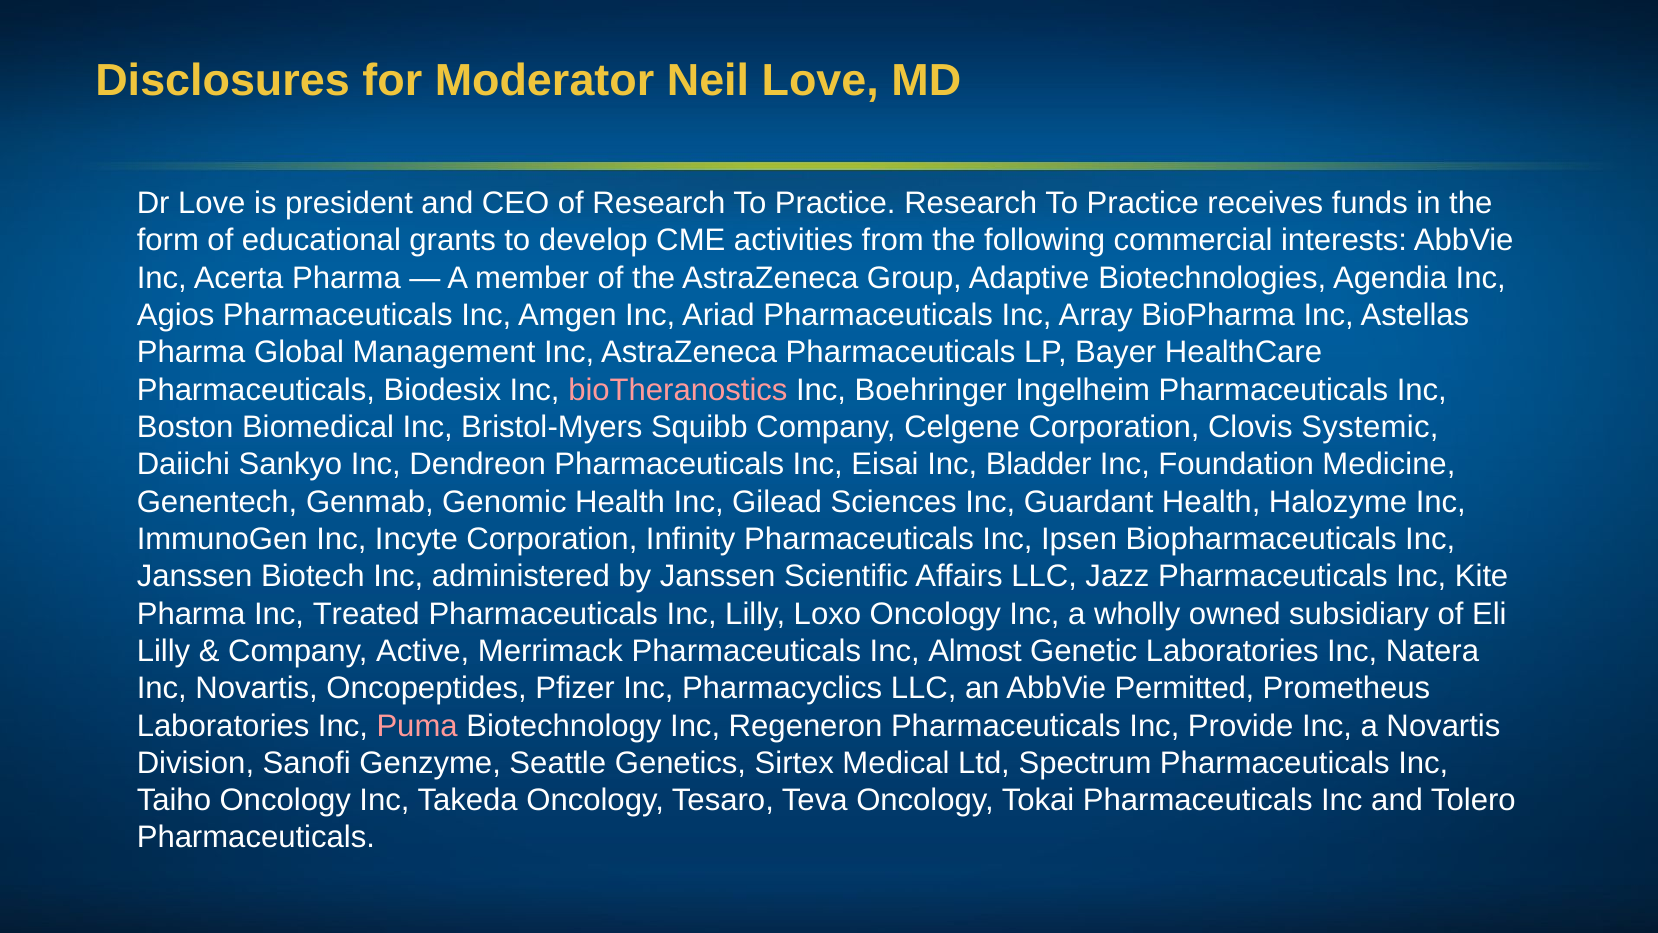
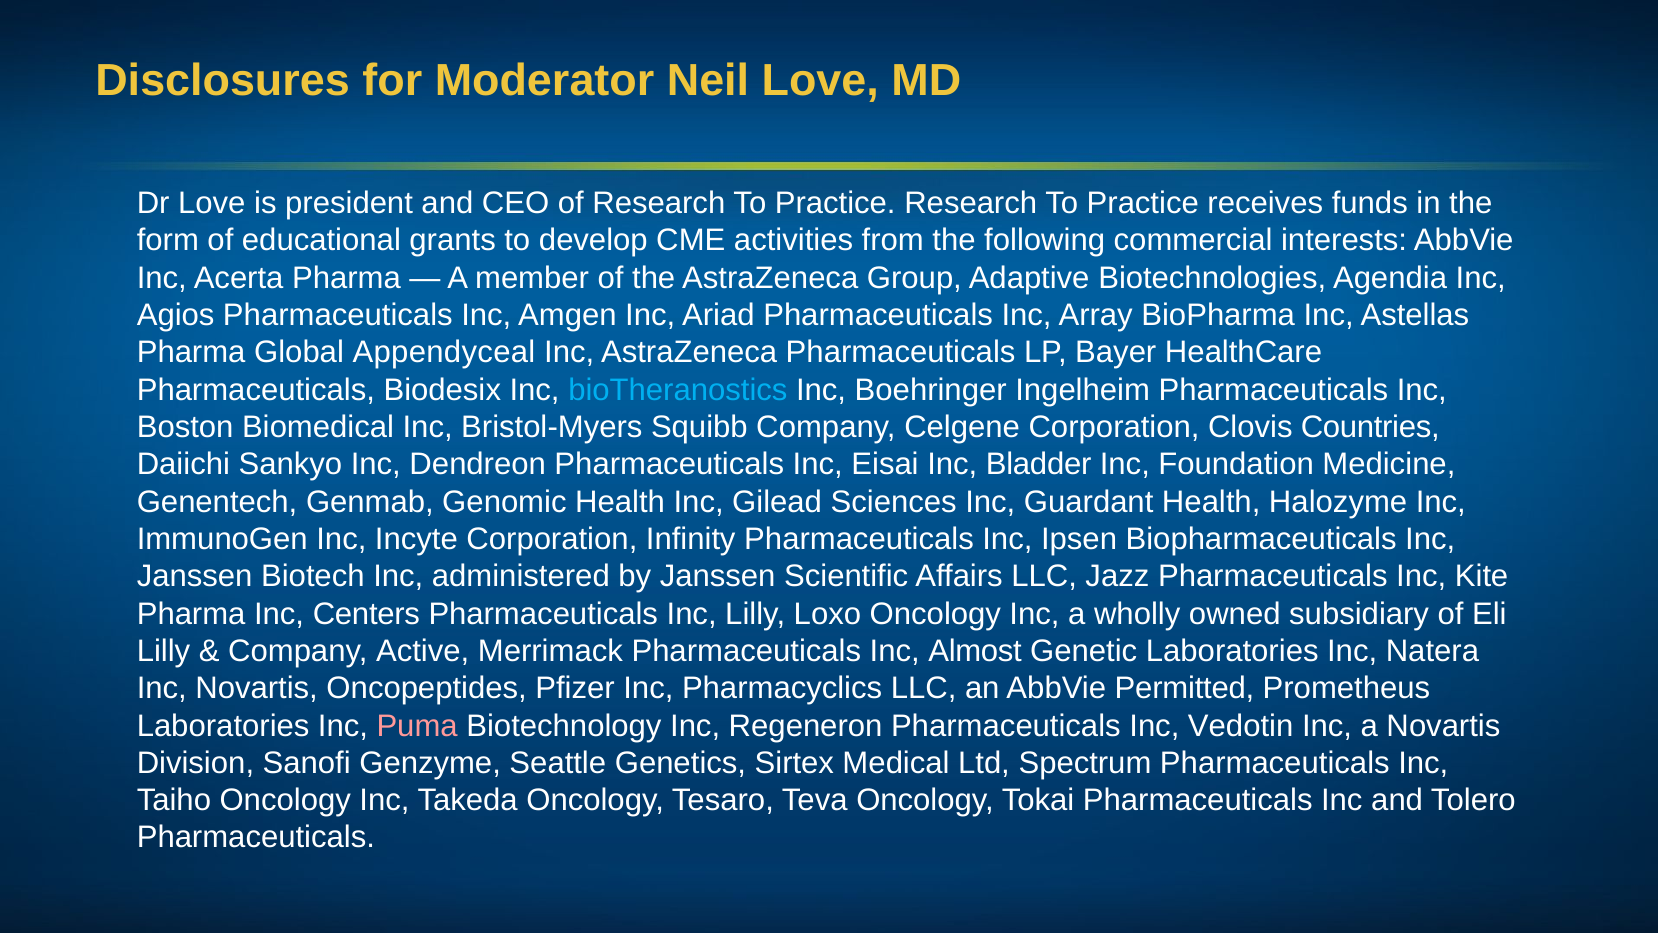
Management: Management -> Appendyceal (444, 352)
bioTheranostics colour: pink -> light blue (678, 390)
Systemic: Systemic -> Countries (1370, 427)
Treated: Treated -> Centers (366, 614)
Provide: Provide -> Vedotin (1241, 725)
